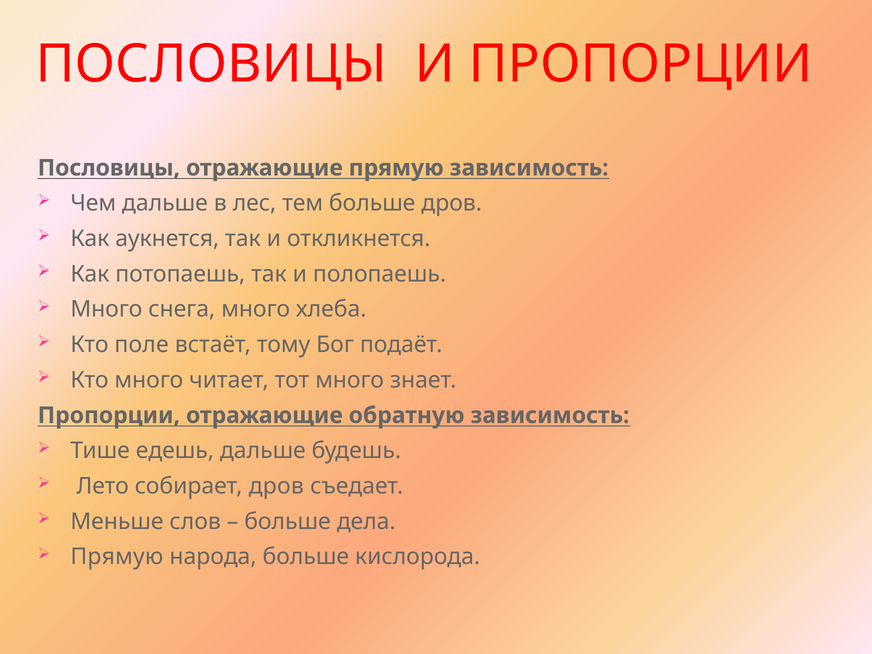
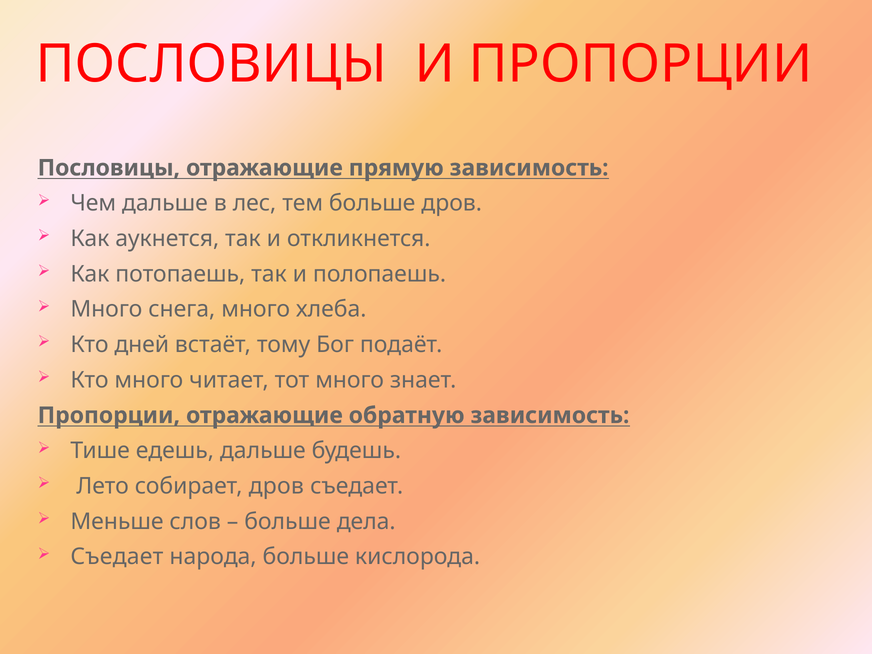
поле: поле -> дней (142, 345)
Прямую: Прямую -> Съедает (117, 557)
